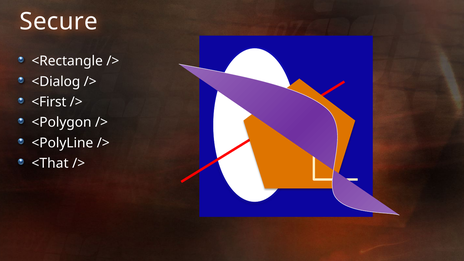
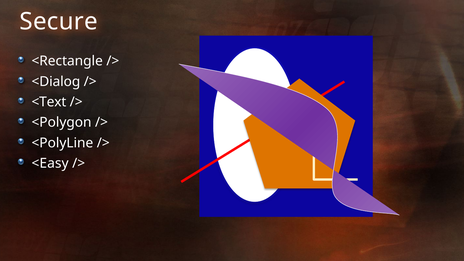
<First: <First -> <Text (49, 102)
<That: <That -> <Easy (50, 163)
